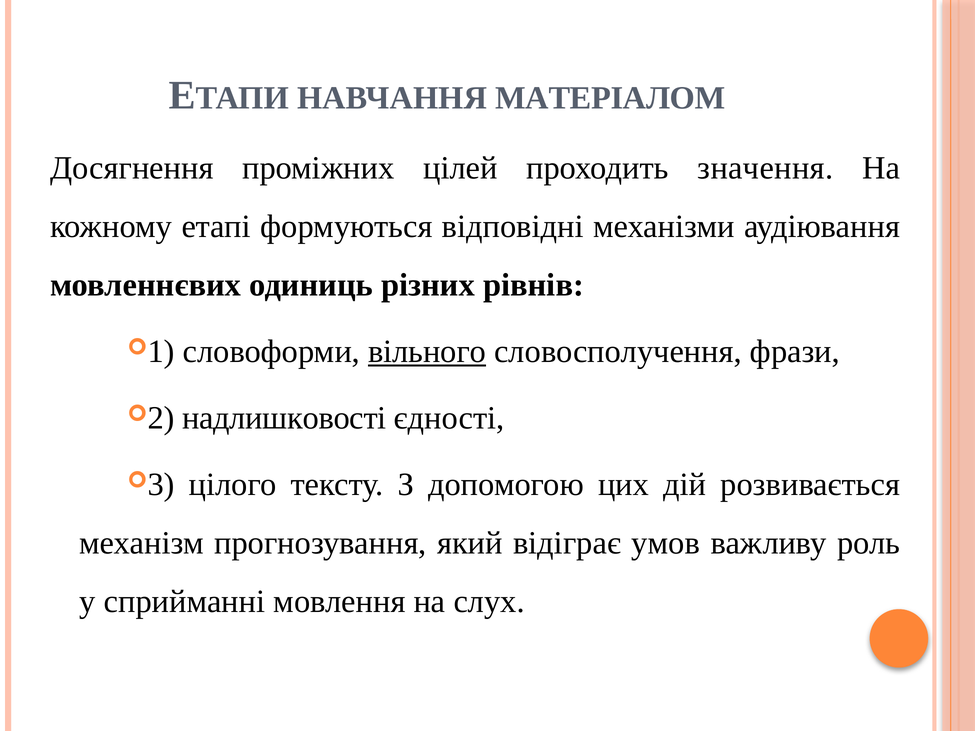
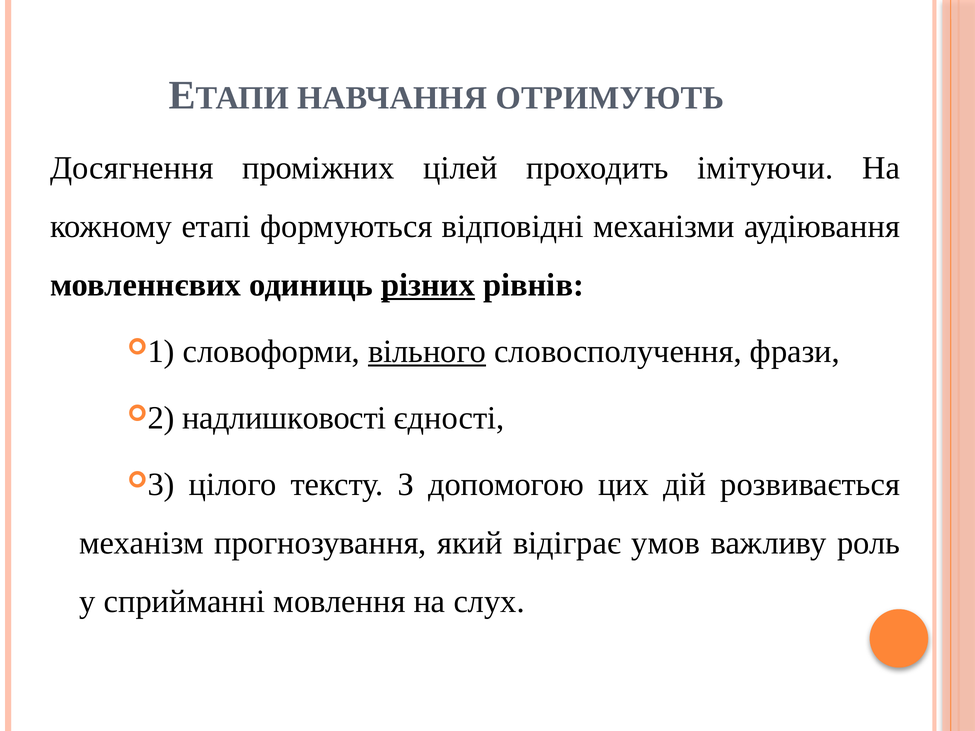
МАТЕРІАЛОМ: МАТЕРІАЛОМ -> ОТРИМУЮТЬ (610, 98)
значення: значення -> імітуючи (765, 168)
різних underline: none -> present (428, 285)
